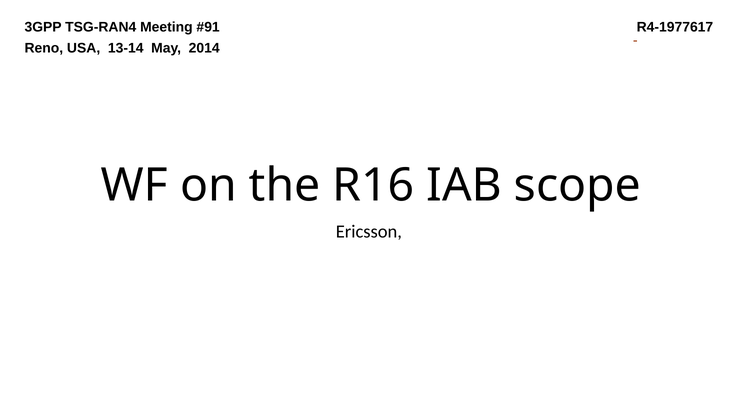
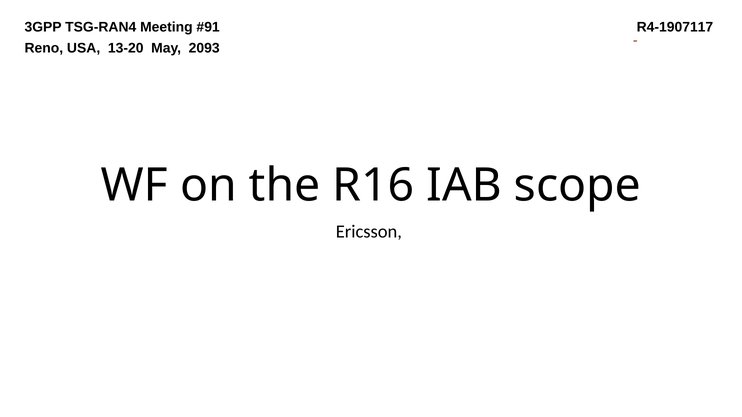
R4-1977617: R4-1977617 -> R4-1907117 (675, 27)
13-14: 13-14 -> 13-20 (126, 48)
2014: 2014 -> 2093 (204, 48)
